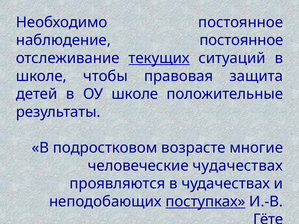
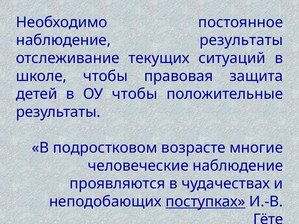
наблюдение постоянное: постоянное -> результаты (241, 40)
текущих underline: present -> none (159, 58)
ОУ школе: школе -> чтобы (135, 94)
человеческие чудачествах: чудачествах -> наблюдение (238, 166)
